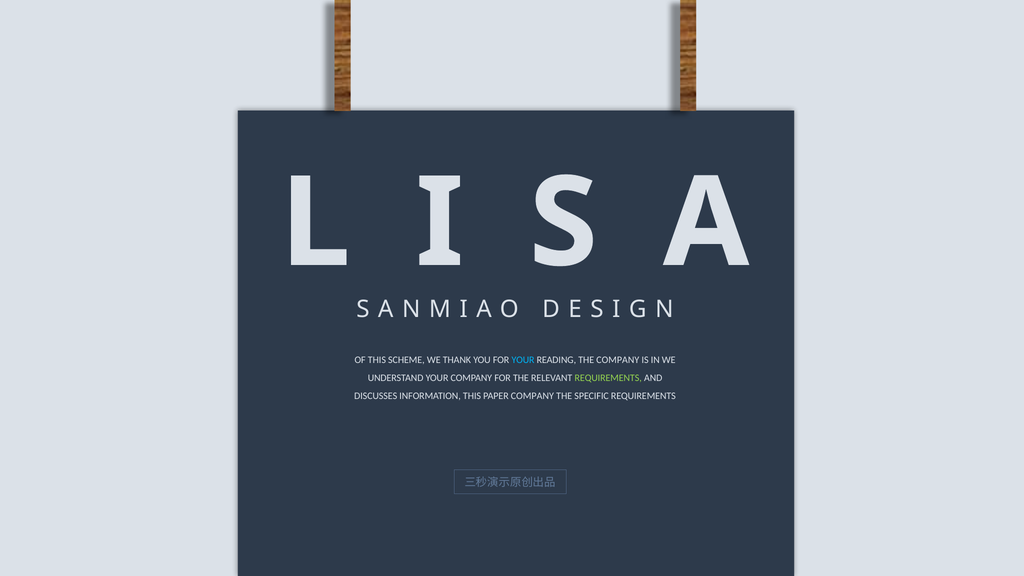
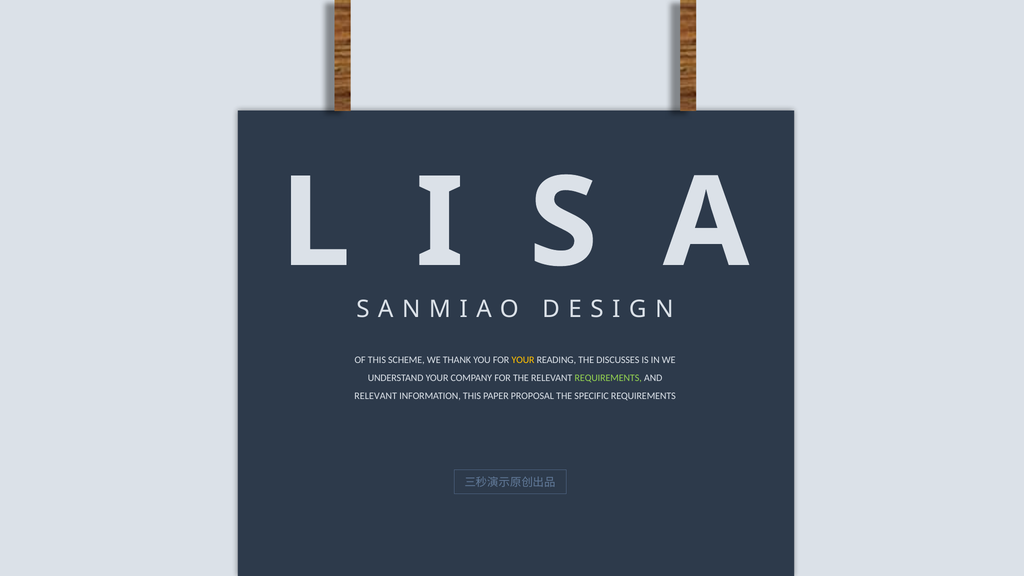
YOUR colour: light blue -> yellow (523, 360)
THE COMPANY: COMPANY -> DISCUSSES (618, 360)
DISCUSSES: DISCUSSES -> RELEVANT (376, 396)
PAPER COMPANY: COMPANY -> PROPOSAL (532, 396)
